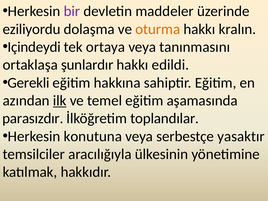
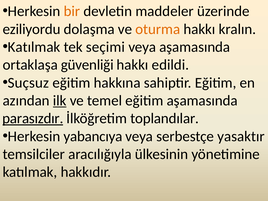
bir colour: purple -> orange (72, 11)
Içindeydi: Içindeydi -> Katılmak (34, 47)
ortaya: ortaya -> seçimi (105, 47)
veya tanınmasını: tanınmasını -> aşamasında (195, 47)
şunlardır: şunlardır -> güvenliği (87, 65)
Gerekli: Gerekli -> Suçsuz (28, 83)
parasızdır underline: none -> present (33, 118)
konutuna: konutuna -> yabancıya (93, 136)
